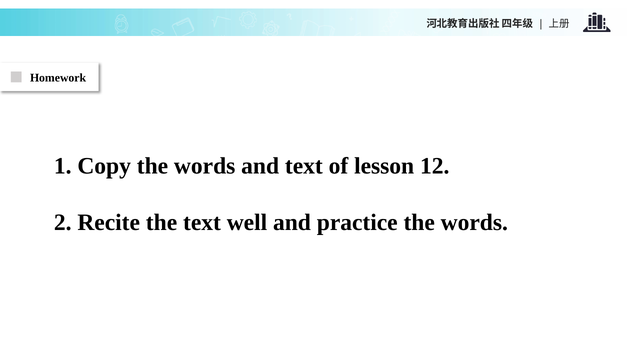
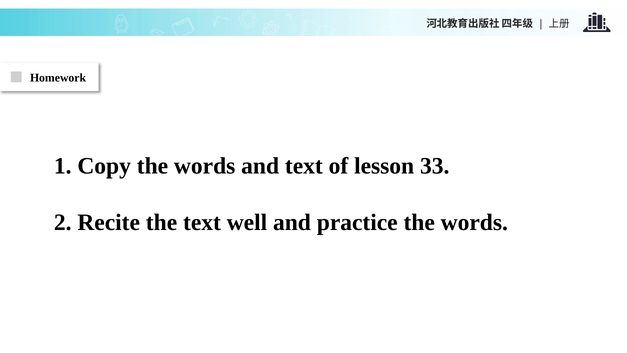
12: 12 -> 33 (435, 166)
